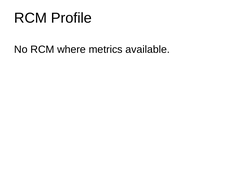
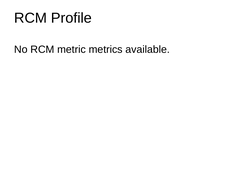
where: where -> metric (72, 49)
